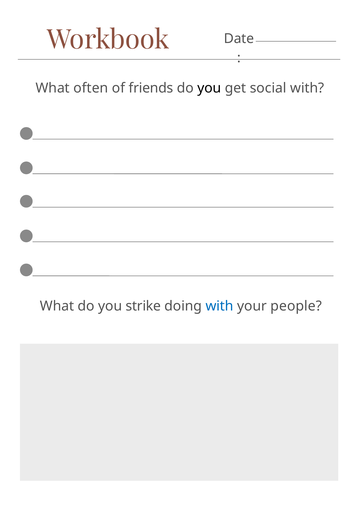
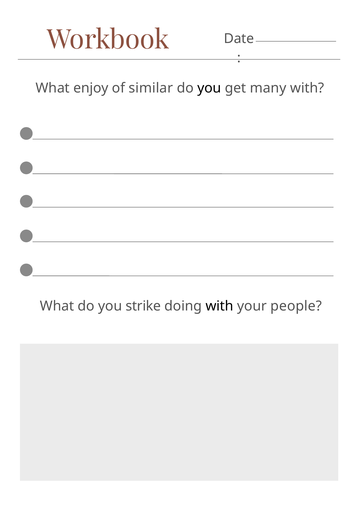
often: often -> enjoy (91, 88)
friends: friends -> similar (151, 88)
social: social -> many (268, 88)
with colour: blue -> black (220, 306)
